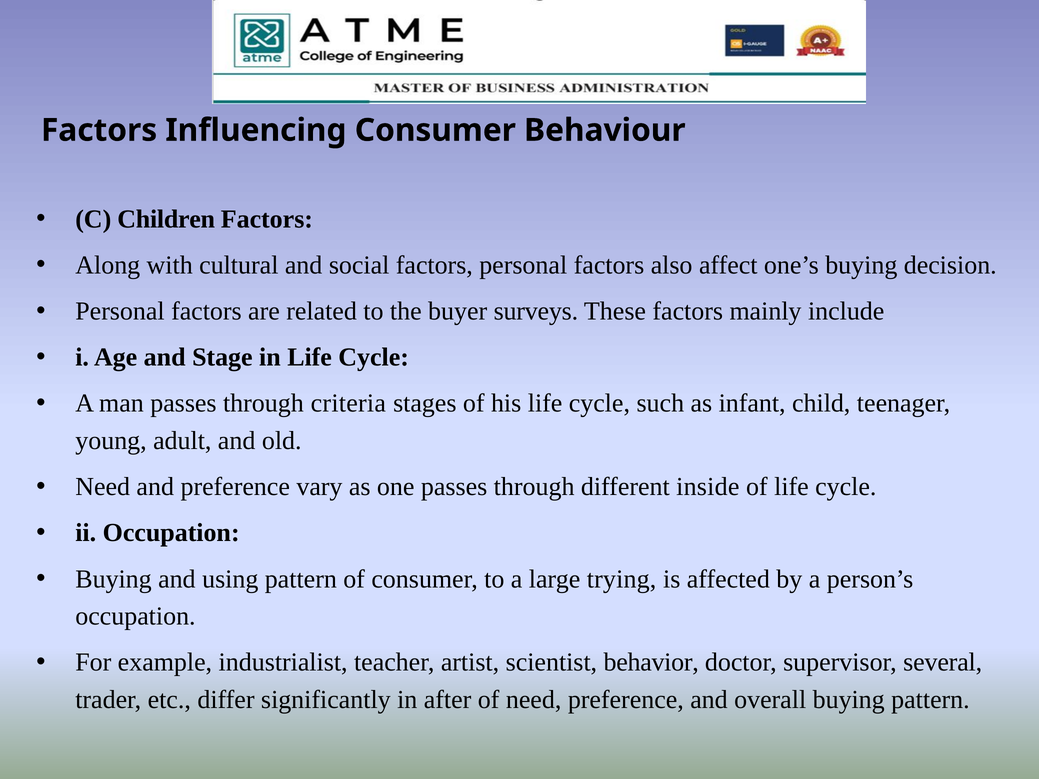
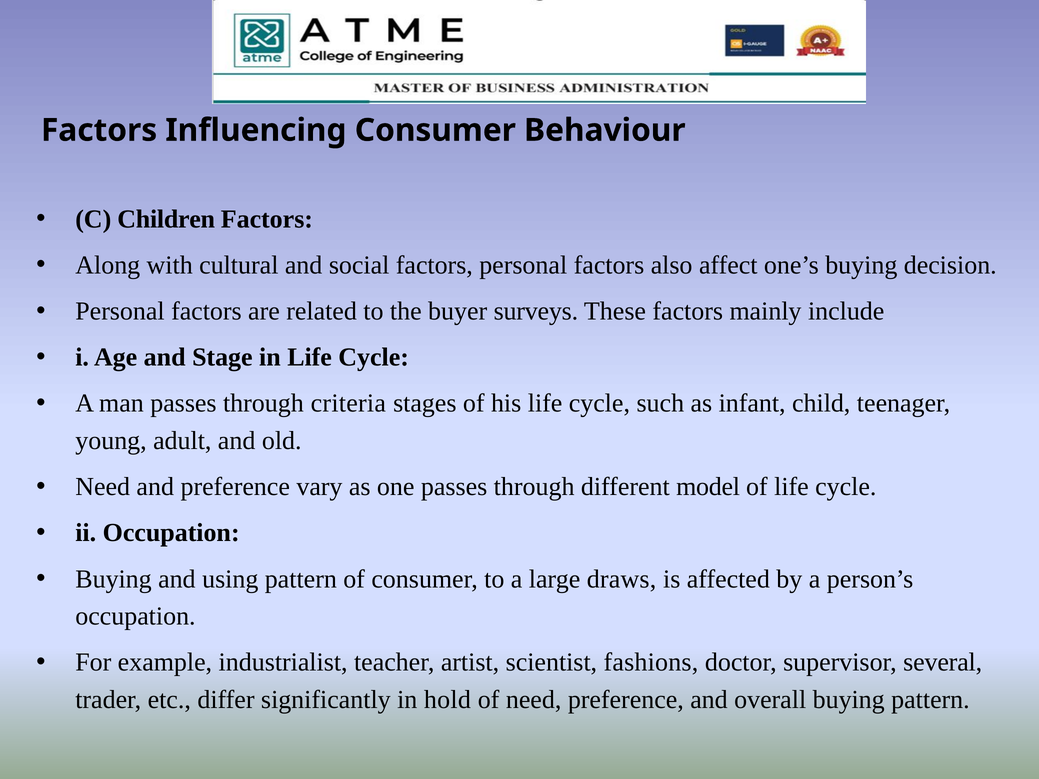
inside: inside -> model (708, 487)
trying: trying -> draws (622, 579)
behavior: behavior -> fashions (651, 663)
after: after -> hold (447, 700)
